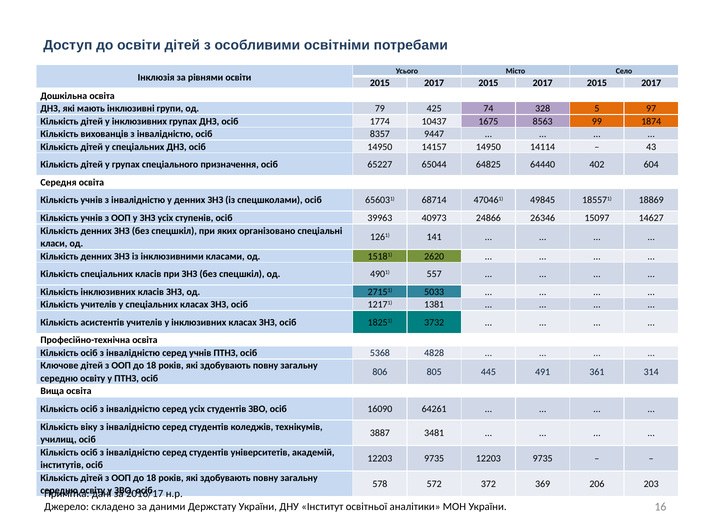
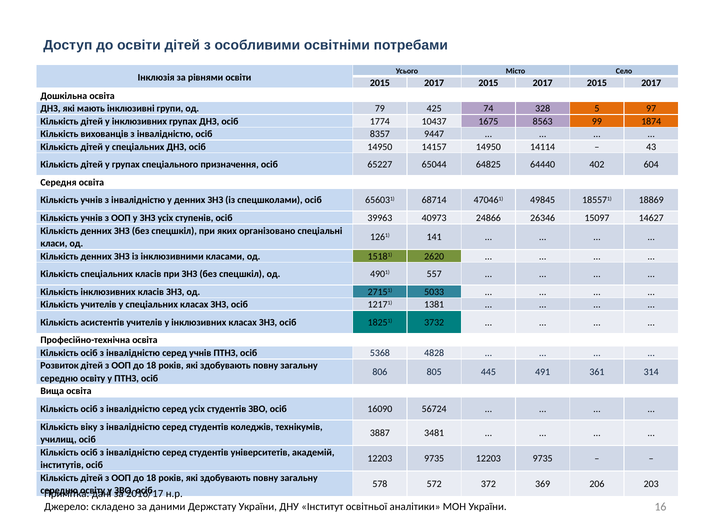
Ключове: Ключове -> Розвиток (59, 366)
64261: 64261 -> 56724 (434, 410)
